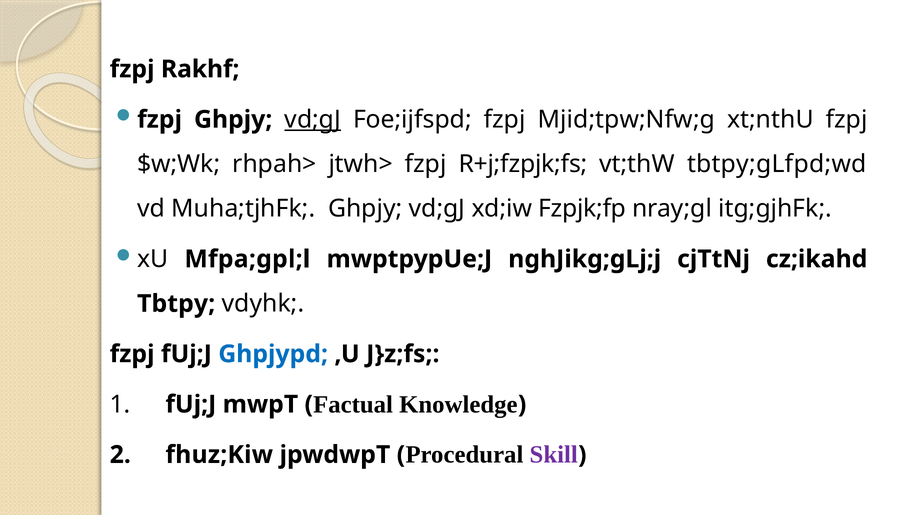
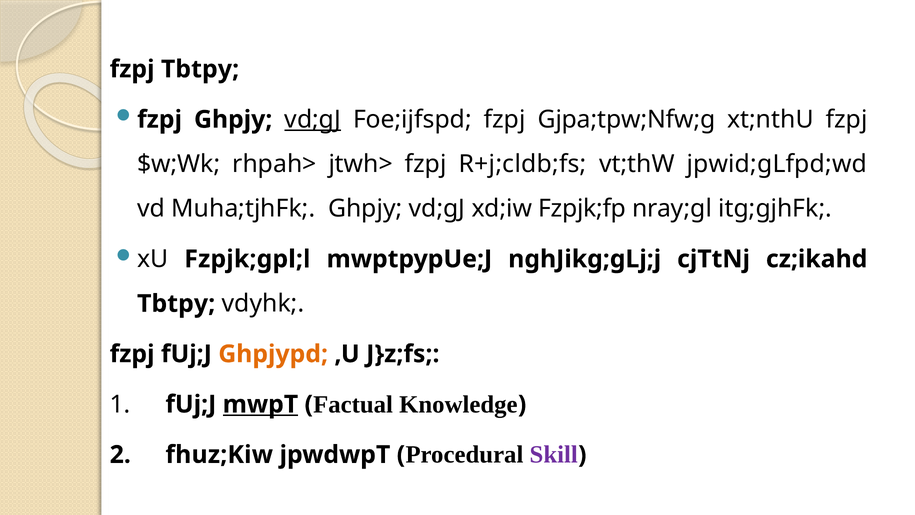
fzpj Rakhf: Rakhf -> Tbtpy (200, 69)
Mjid;tpw;Nfw;g: Mjid;tpw;Nfw;g -> Gjpa;tpw;Nfw;g (626, 119)
R+j;fzpjk;fs: R+j;fzpjk;fs -> R+j;cldb;fs (523, 164)
tbtpy;gLfpd;wd: tbtpy;gLfpd;wd -> jpwid;gLfpd;wd (777, 164)
Mfpa;gpl;l: Mfpa;gpl;l -> Fzpjk;gpl;l (247, 259)
Ghpjypd colour: blue -> orange (273, 354)
mwpT underline: none -> present (260, 404)
